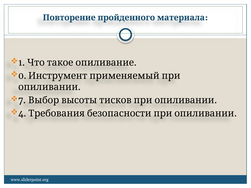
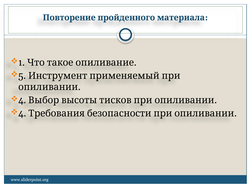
0: 0 -> 5 (22, 76)
7: 7 -> 4 (22, 100)
